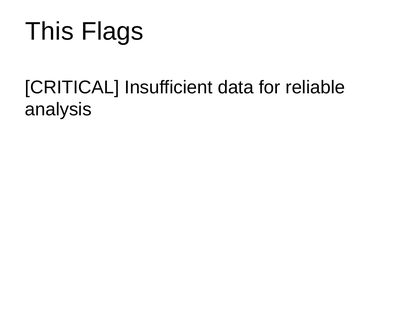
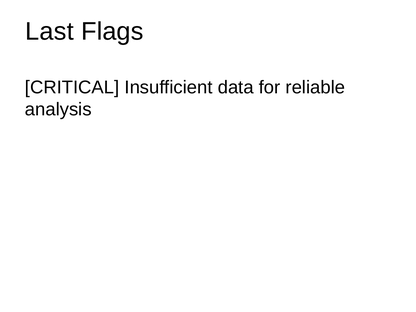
This: This -> Last (49, 32)
